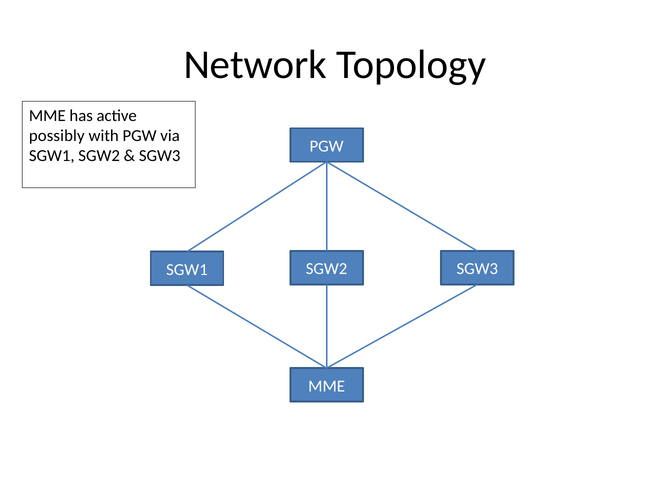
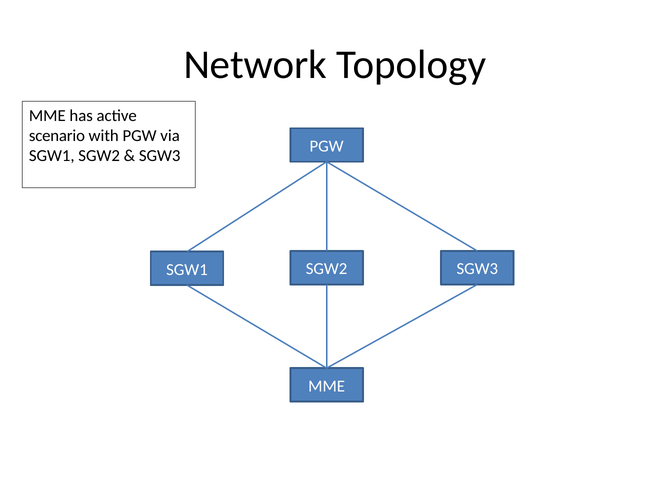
possibly: possibly -> scenario (57, 136)
